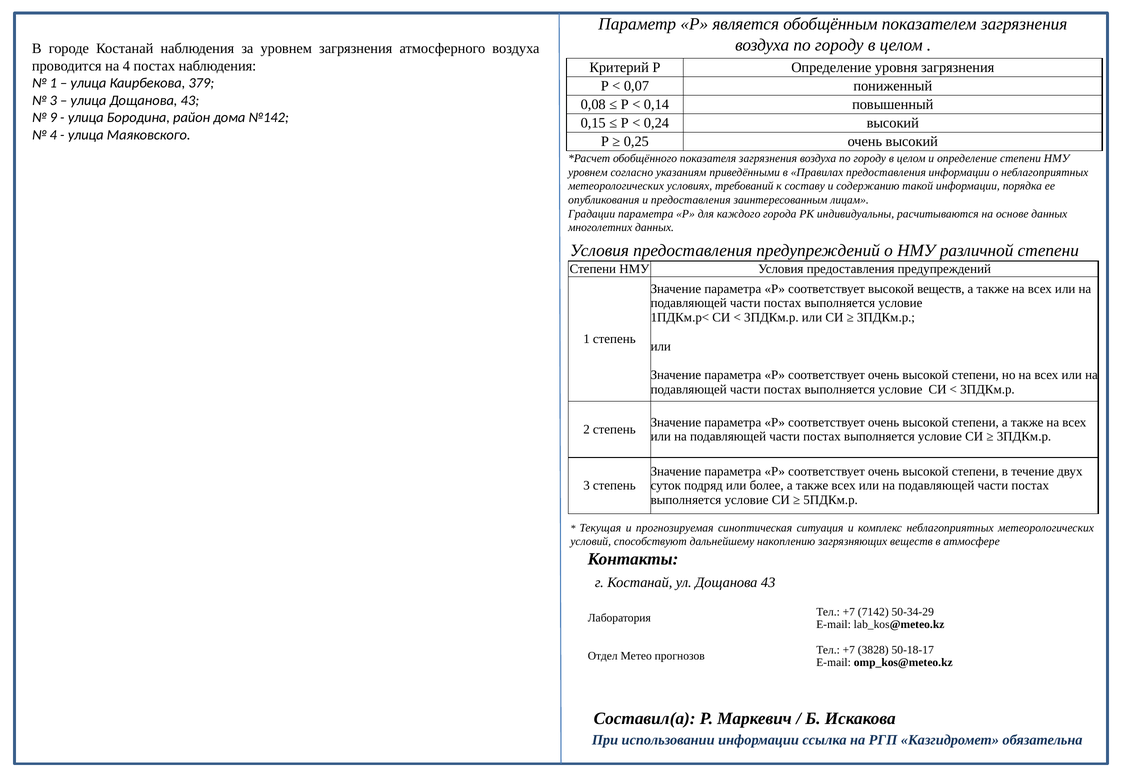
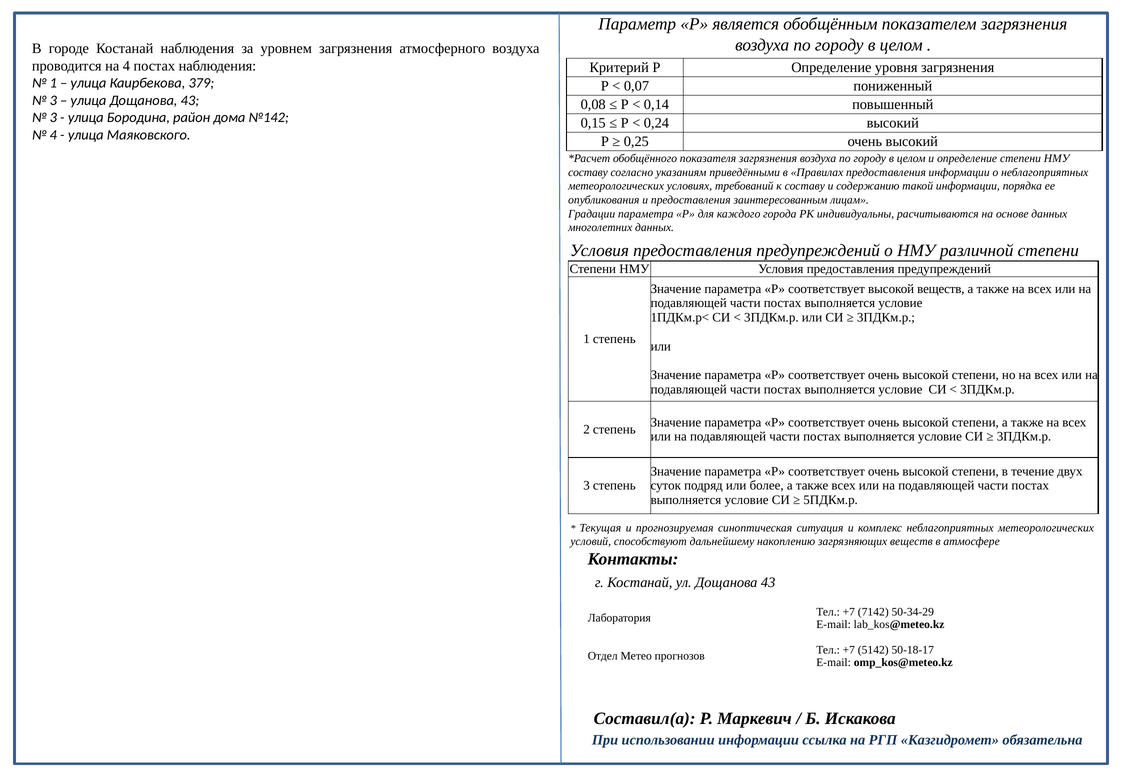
9: 9 -> 3 (53, 118)
уровнем: уровнем -> составу (588, 172)
3828: 3828 -> 5142 (873, 650)
